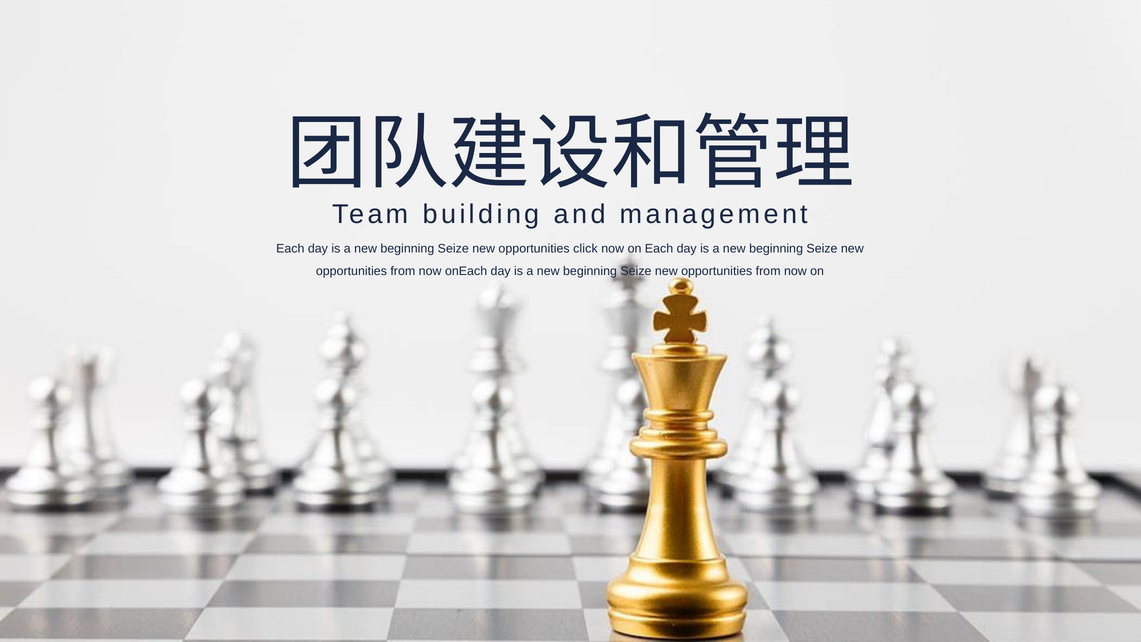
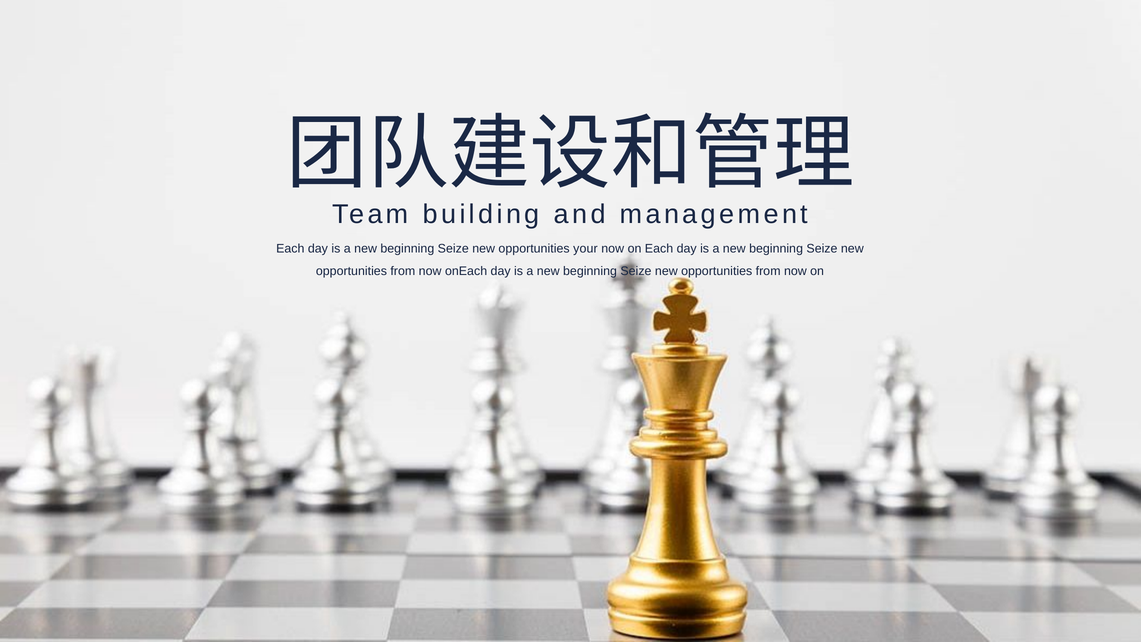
click: click -> your (585, 249)
